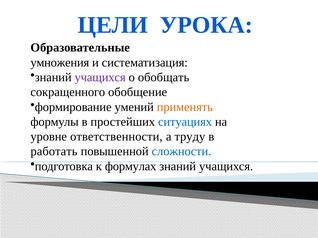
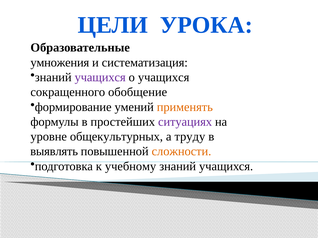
о обобщать: обобщать -> учащихся (164, 77)
ситуациях colour: blue -> purple (185, 122)
ответственности: ответственности -> общекультурных (116, 137)
работать: работать -> выявлять (54, 152)
сложности colour: blue -> orange (181, 152)
формулах: формулах -> учебному (131, 167)
